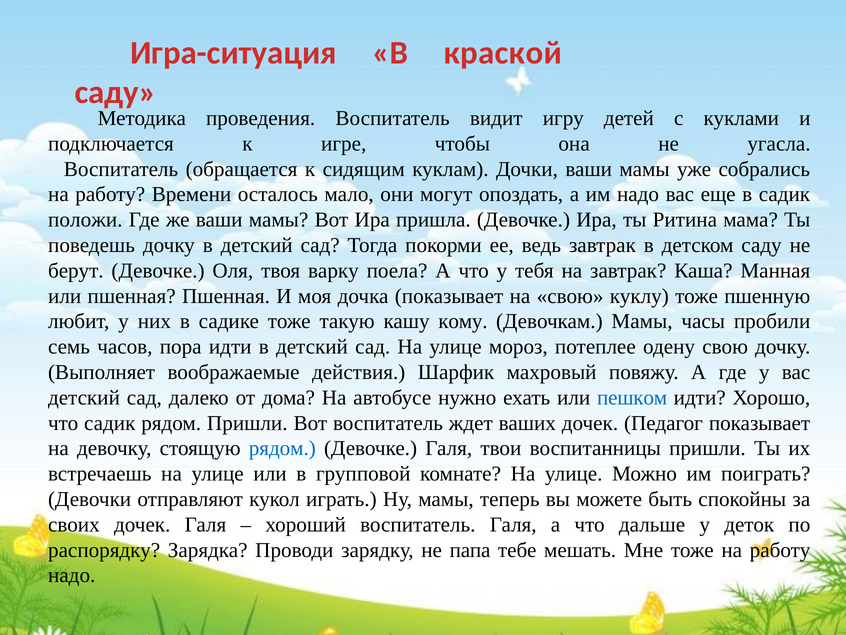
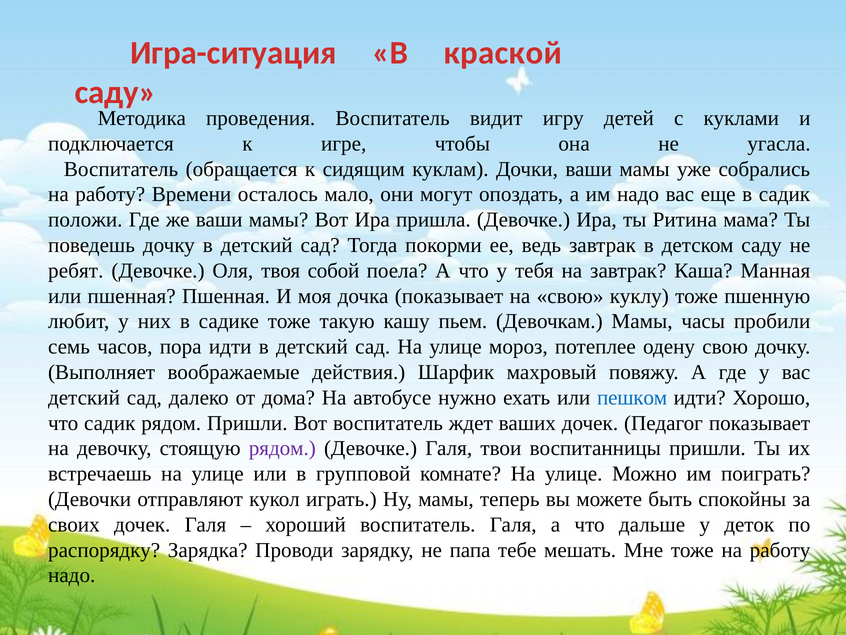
берут: берут -> ребят (76, 270)
варку: варку -> собой (334, 270)
кому: кому -> пьем (463, 321)
рядом colour: blue -> purple (282, 448)
